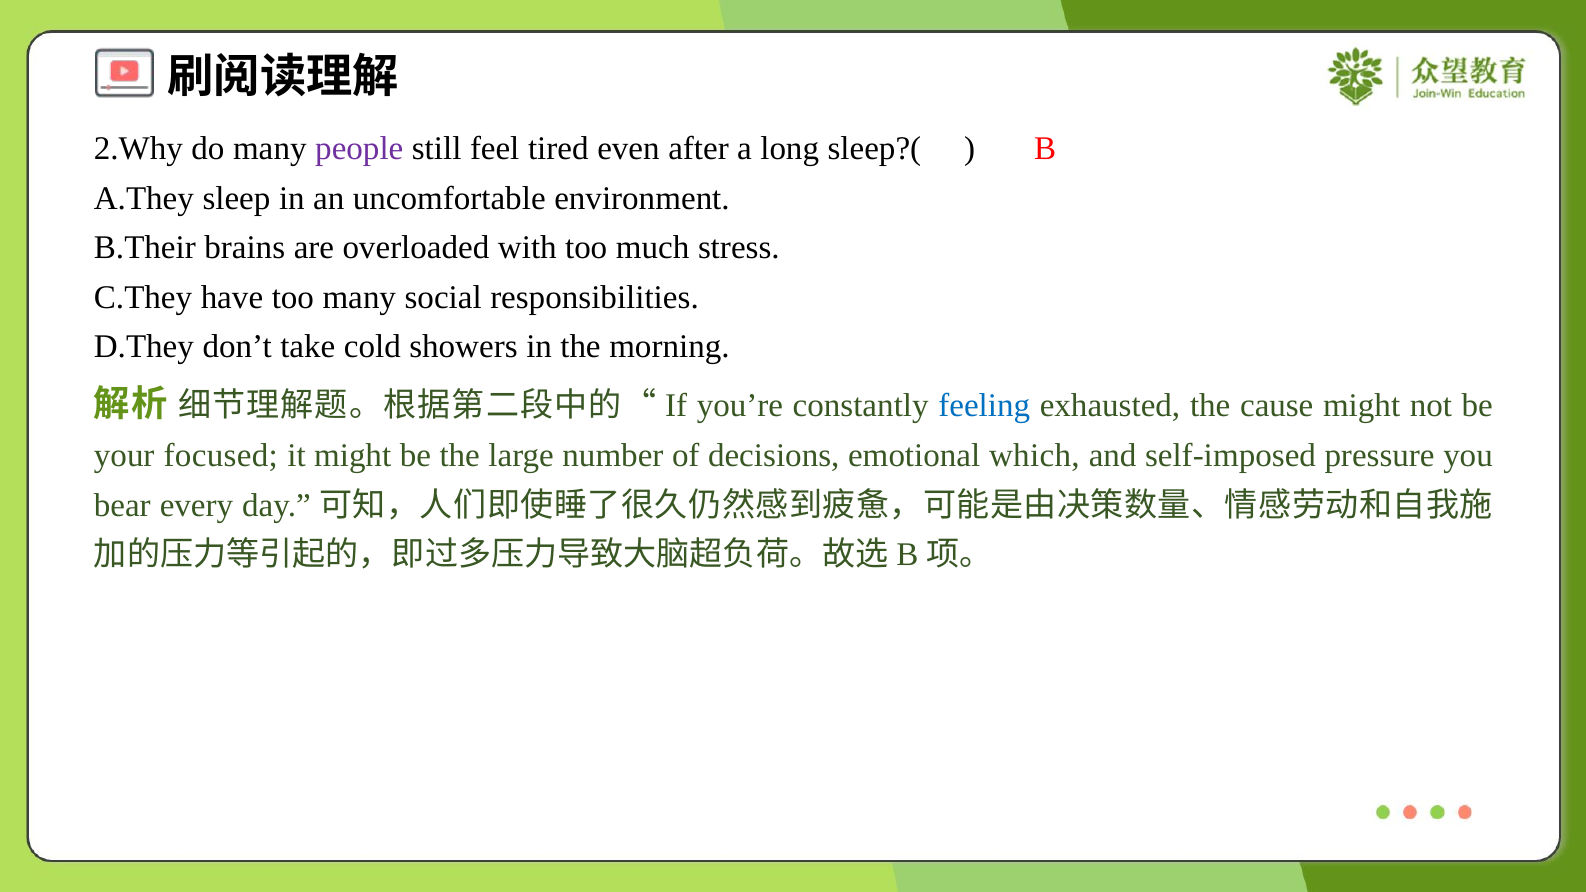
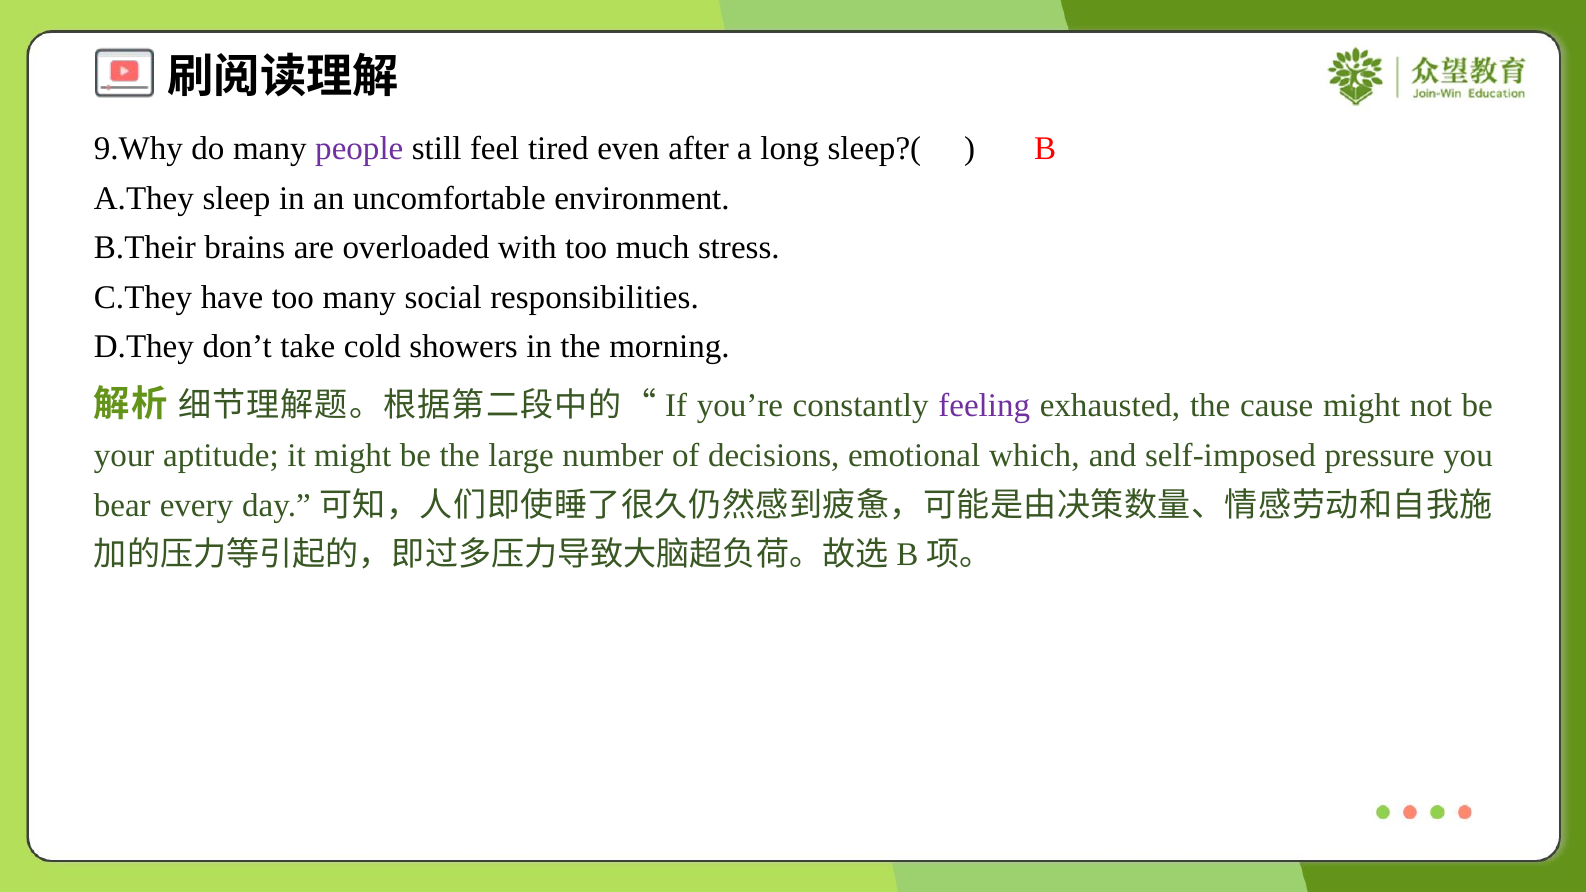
2.Why: 2.Why -> 9.Why (138, 149)
feeling colour: blue -> purple (984, 406)
focused: focused -> aptitude (221, 456)
